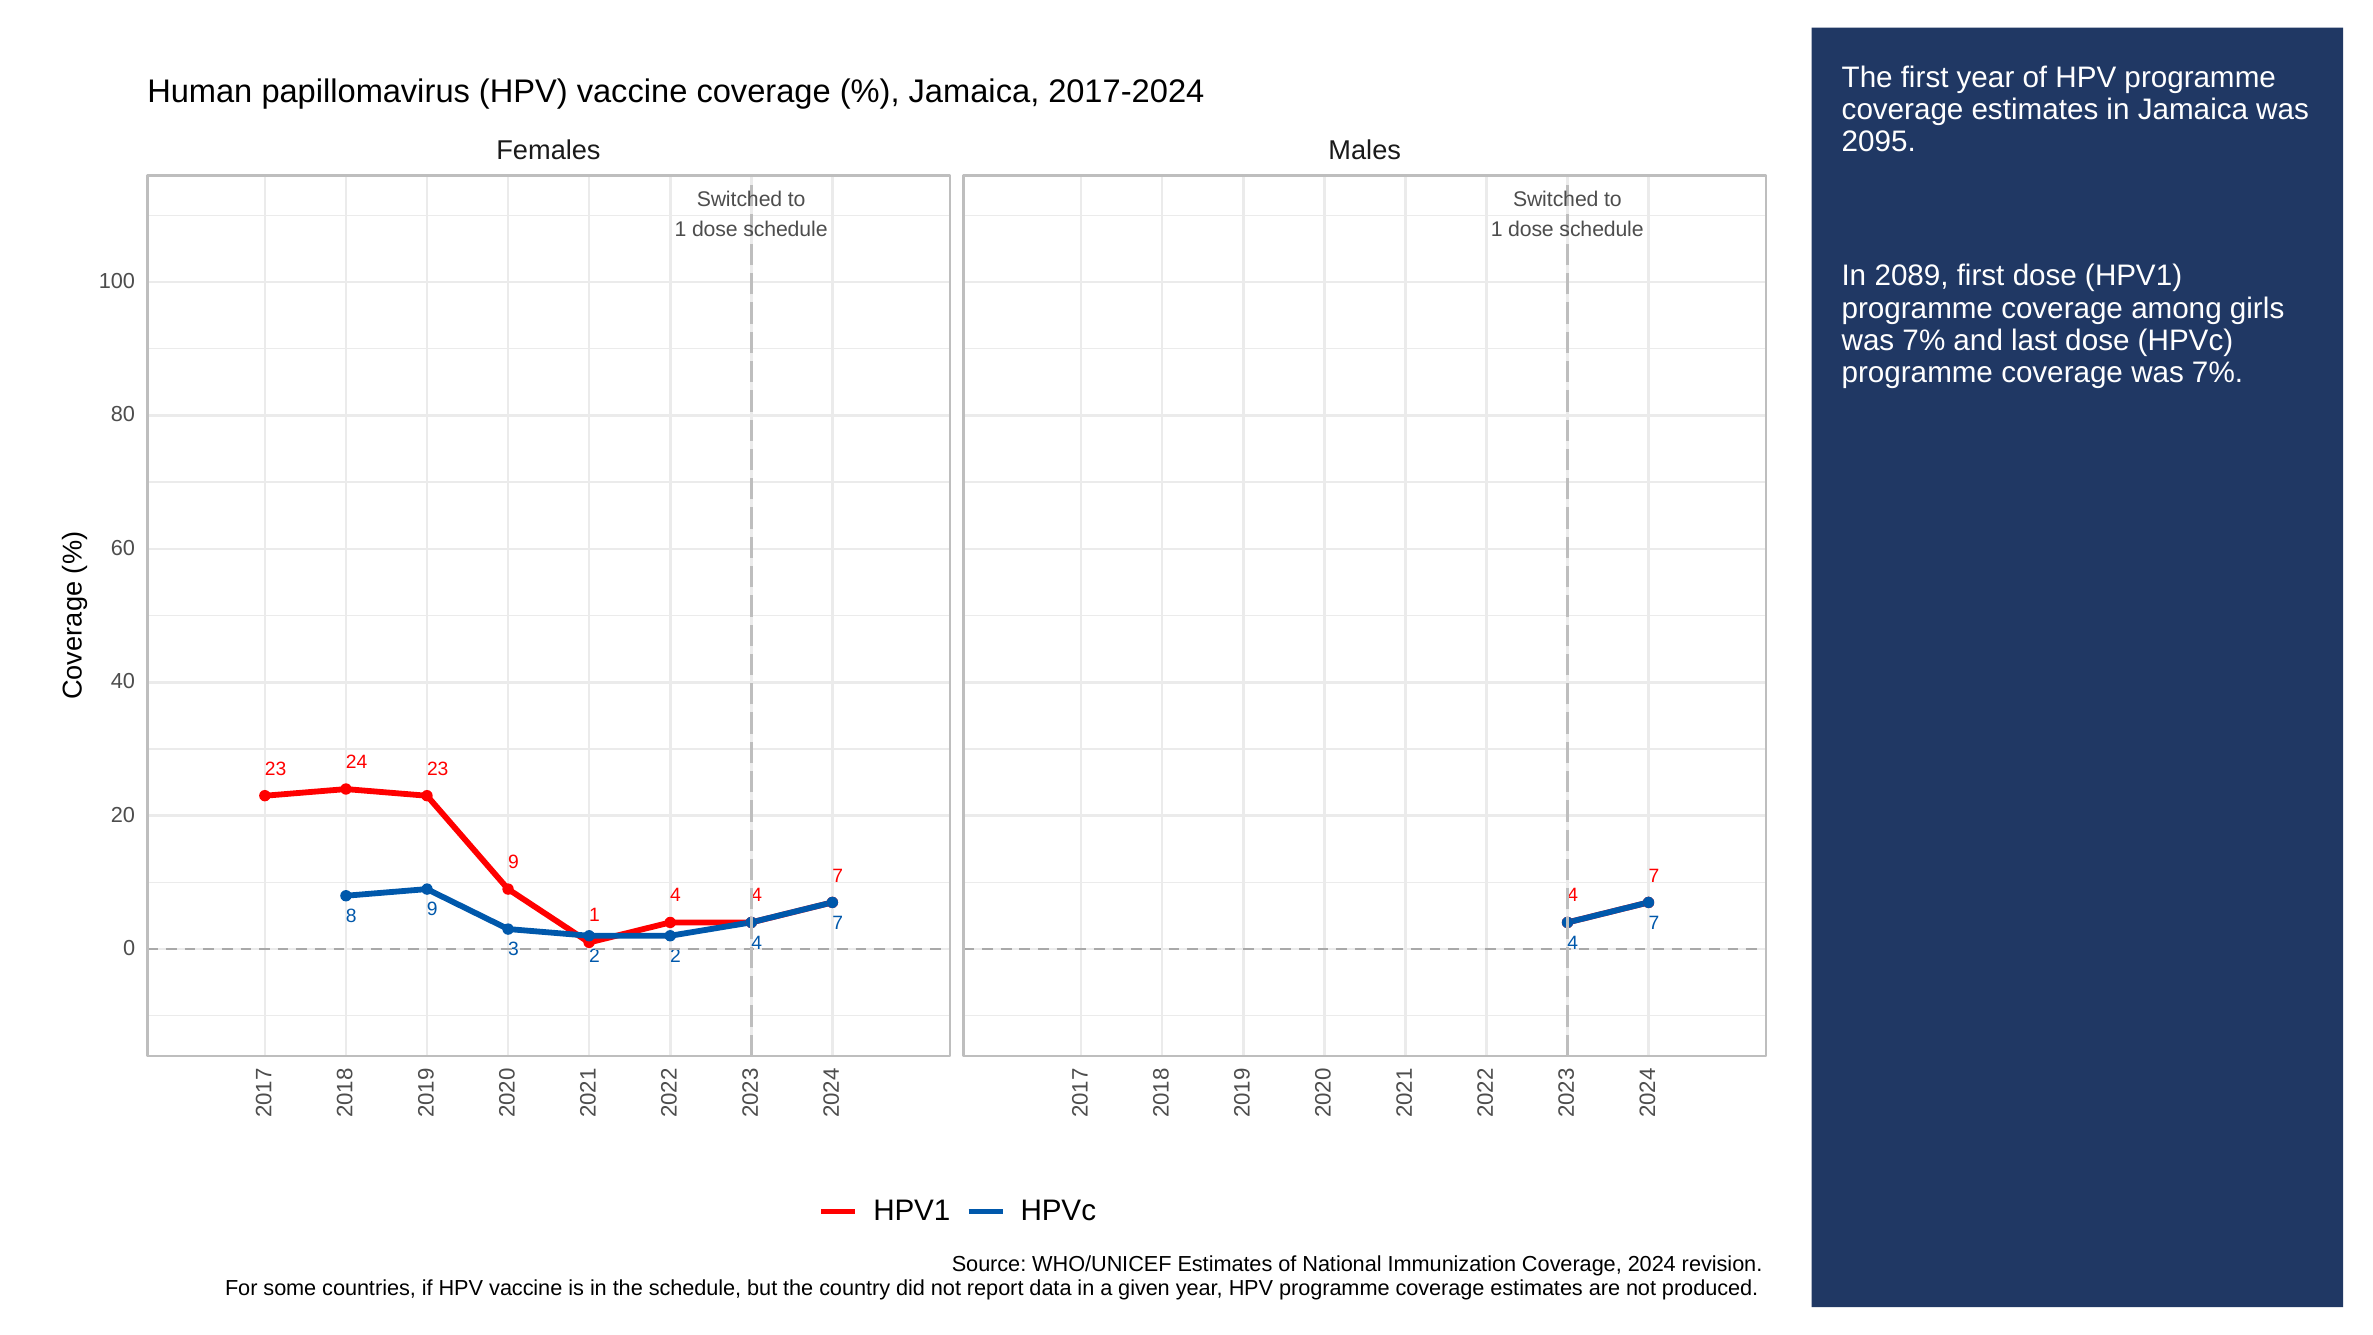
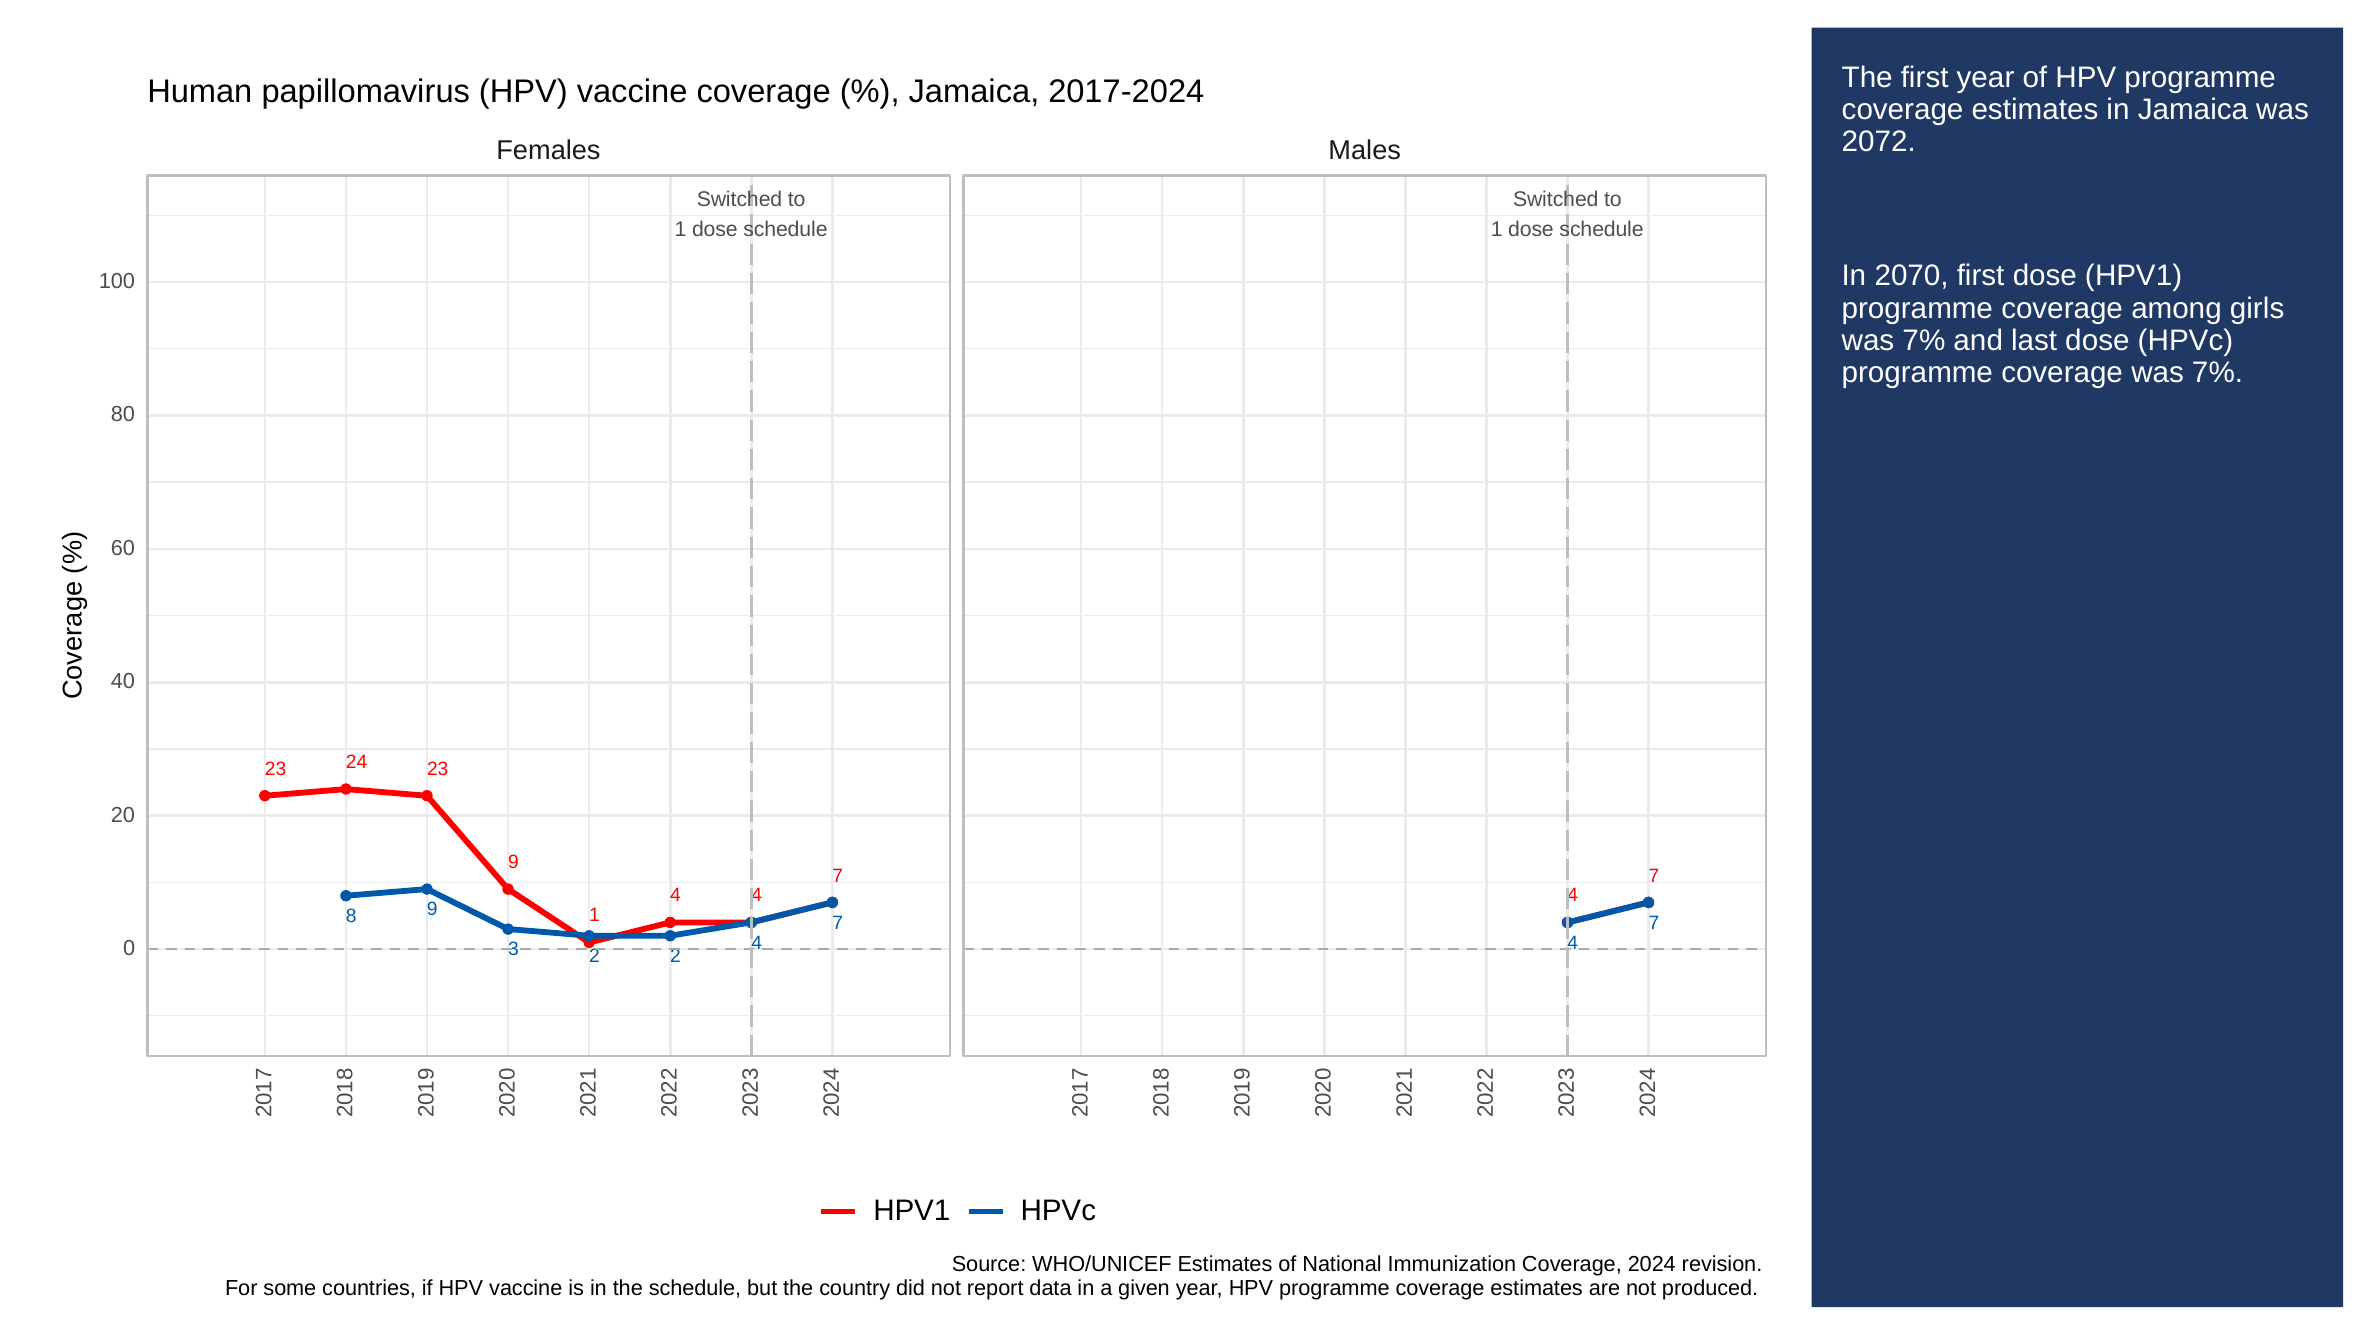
2095: 2095 -> 2072 (1879, 142)
2089: 2089 -> 2070 (1912, 276)
